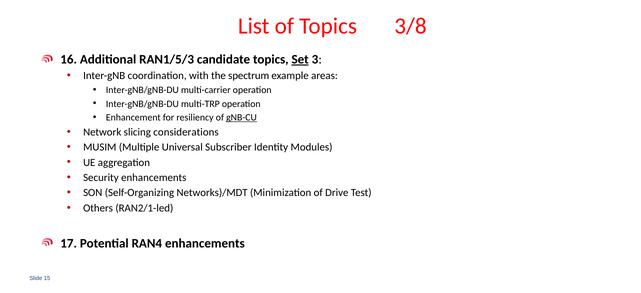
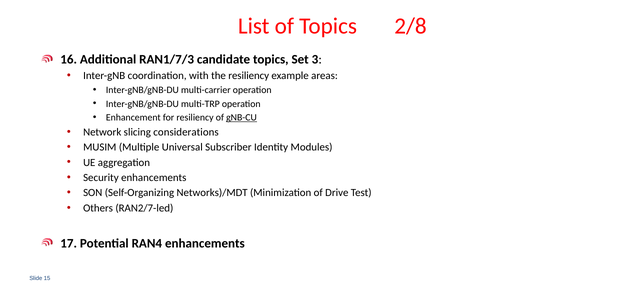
3/8: 3/8 -> 2/8 (410, 26)
RAN1/5/3: RAN1/5/3 -> RAN1/7/3 (167, 60)
Set underline: present -> none (300, 60)
the spectrum: spectrum -> resiliency (249, 76)
RAN2/1-led: RAN2/1-led -> RAN2/7-led (144, 208)
